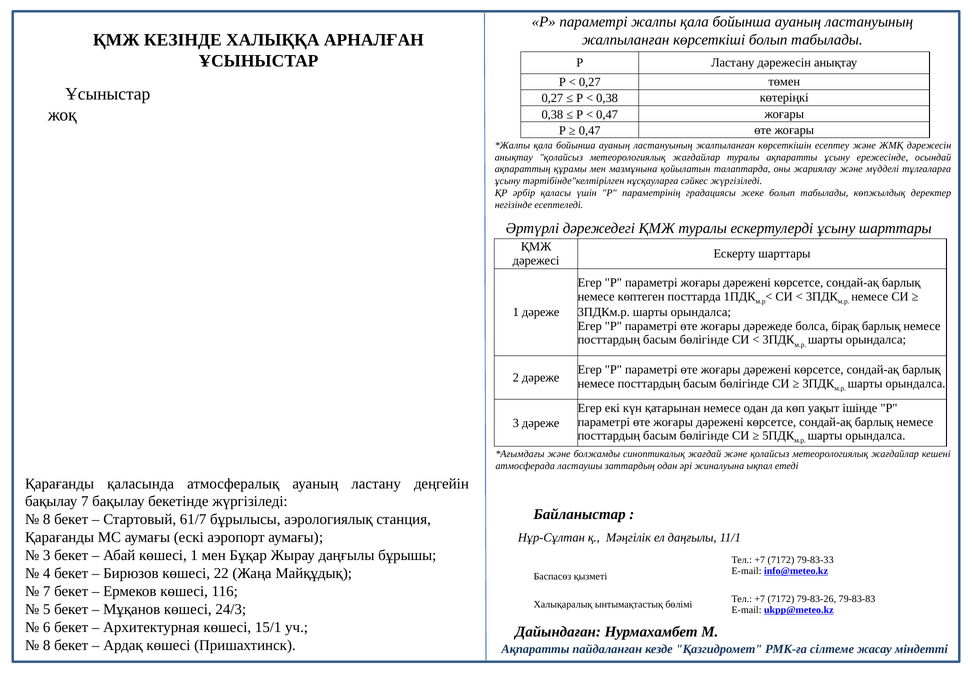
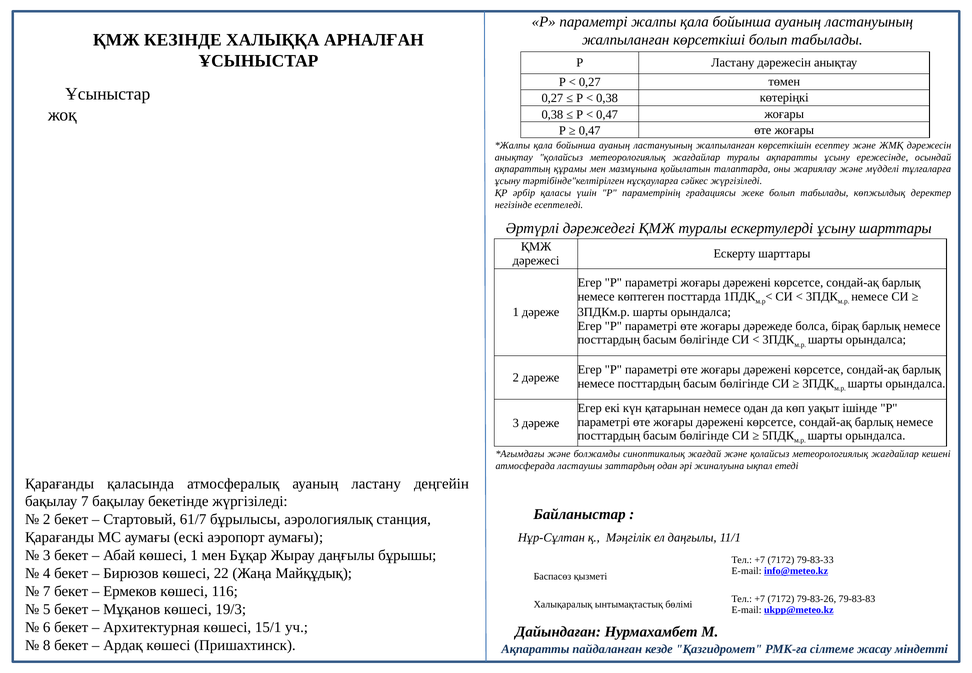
8: 8 -> 2 (47, 519)
24/3: 24/3 -> 19/3 (231, 609)
